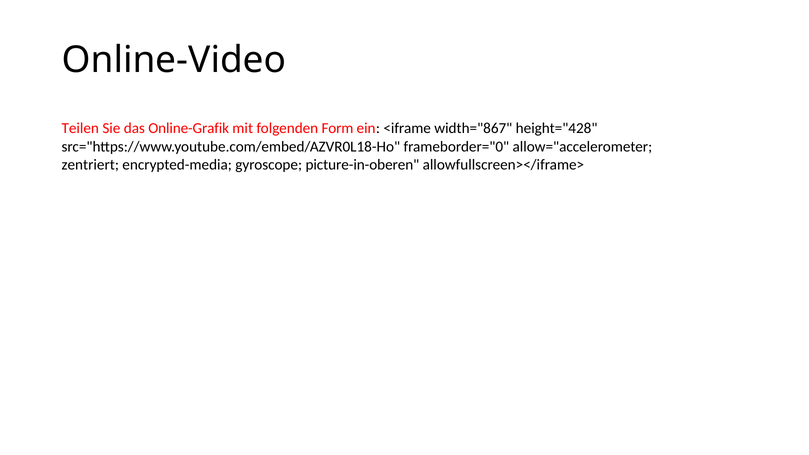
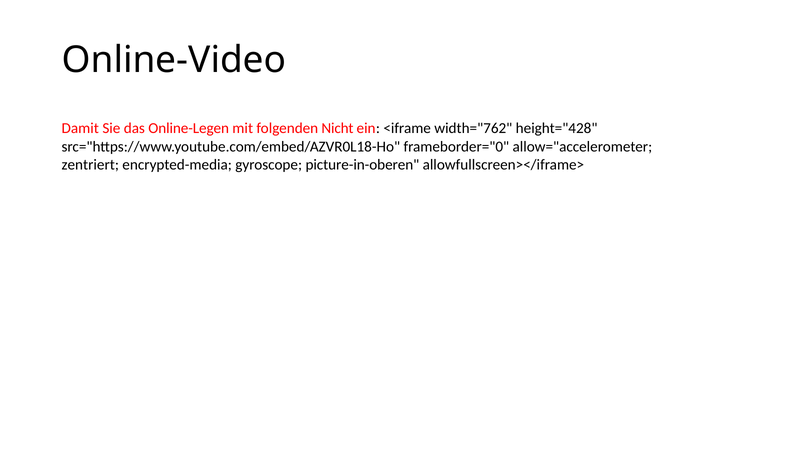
Teilen: Teilen -> Damit (80, 128)
Online-Grafik: Online-Grafik -> Online-Legen (189, 128)
Form: Form -> Nicht (337, 128)
width="867: width="867 -> width="762 (473, 128)
